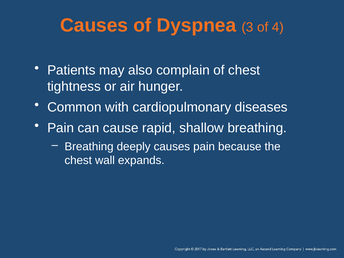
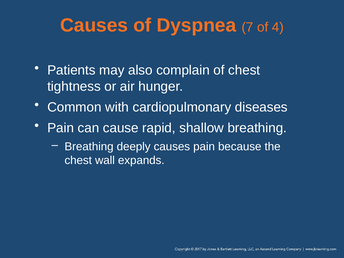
3: 3 -> 7 (247, 27)
